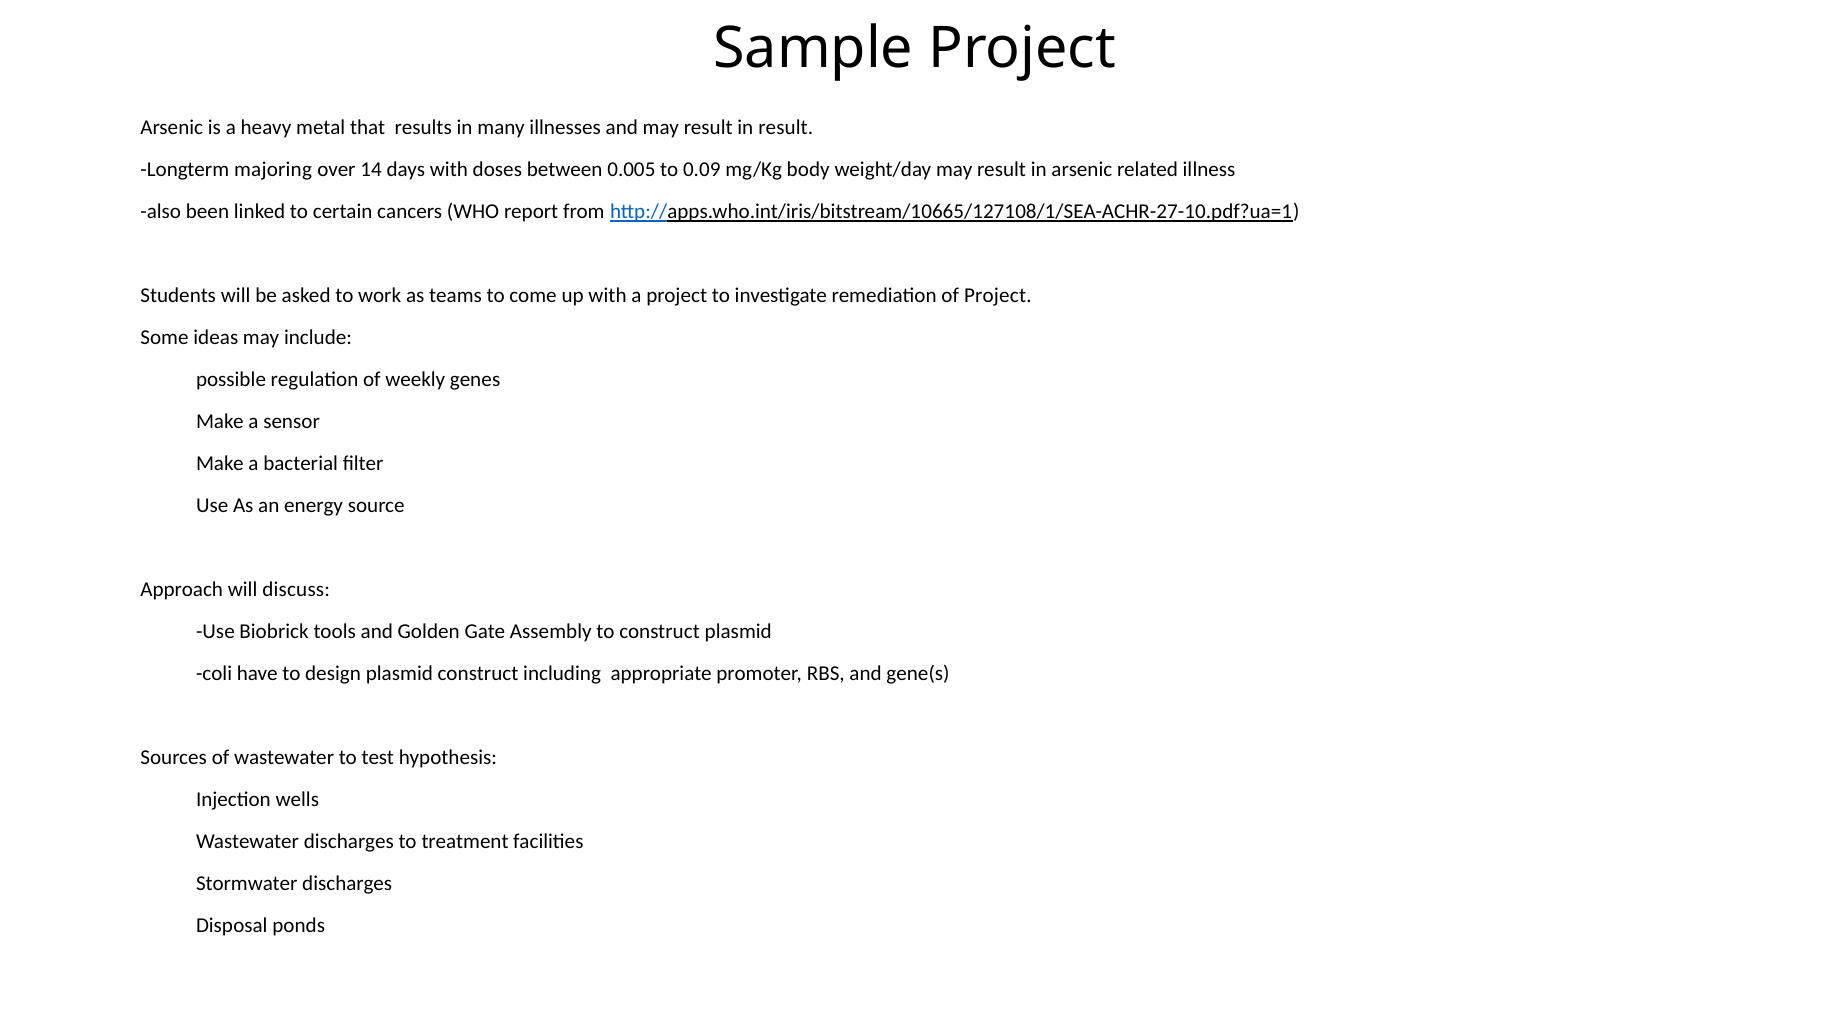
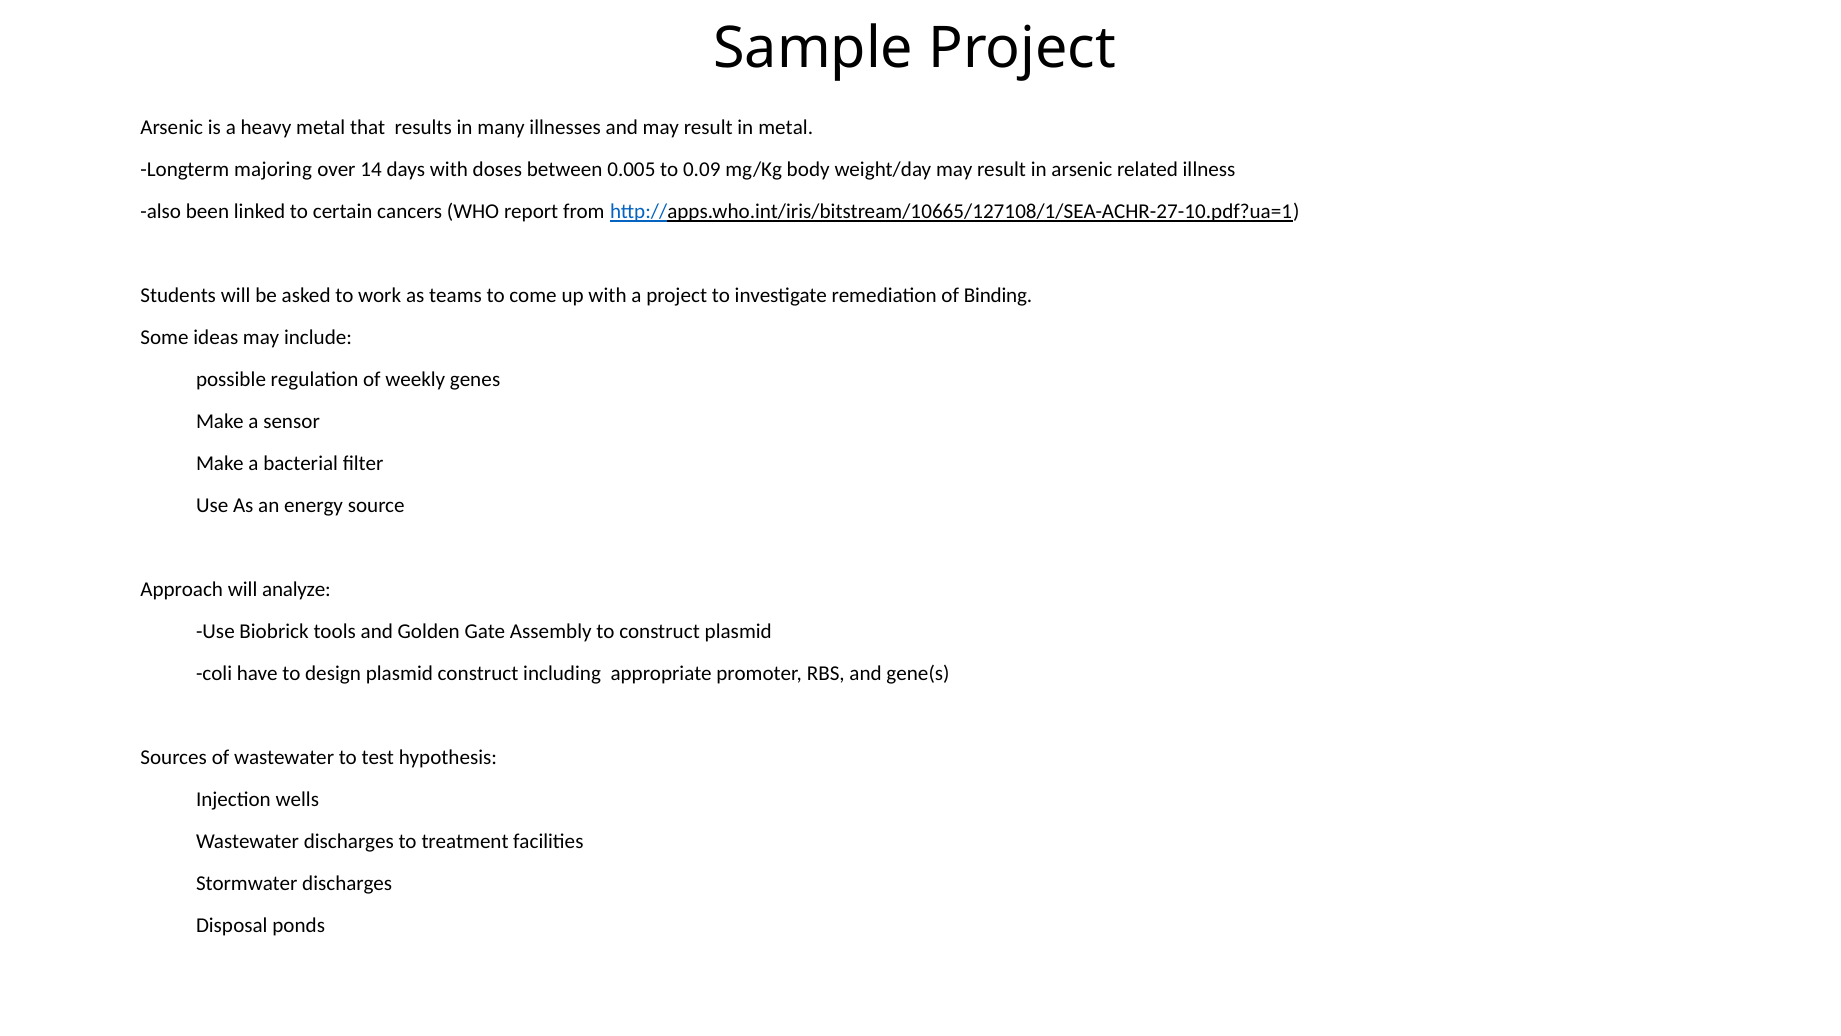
in result: result -> metal (786, 127)
of Project: Project -> Binding (998, 296)
discuss: discuss -> analyze (296, 589)
